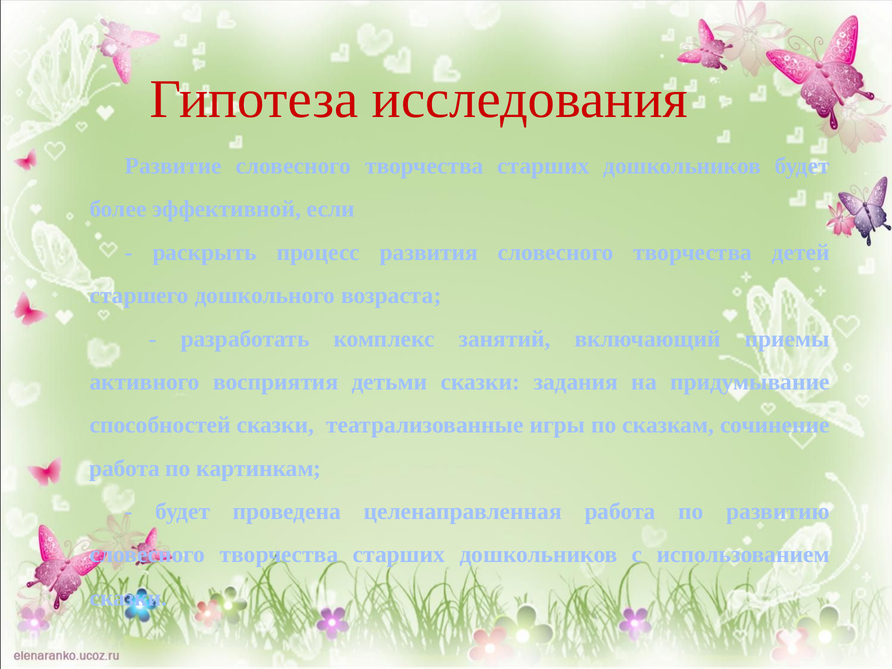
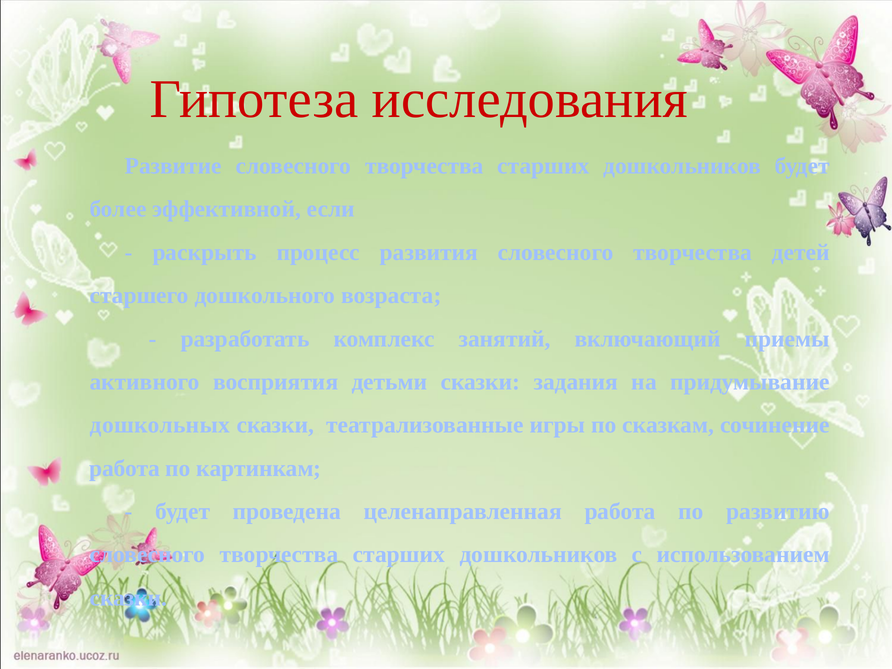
способностей: способностей -> дошкольных (160, 425)
